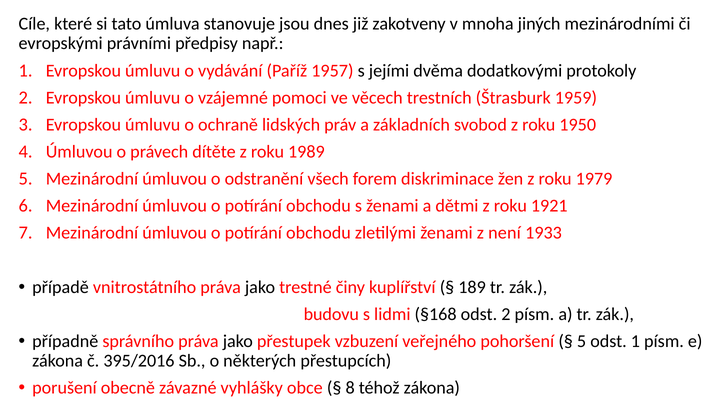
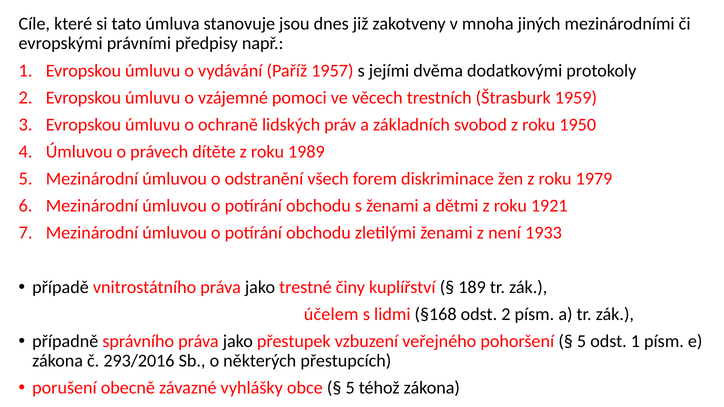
budovu: budovu -> účelem (331, 314)
395/2016: 395/2016 -> 293/2016 (139, 361)
8: 8 -> 5 (350, 388)
